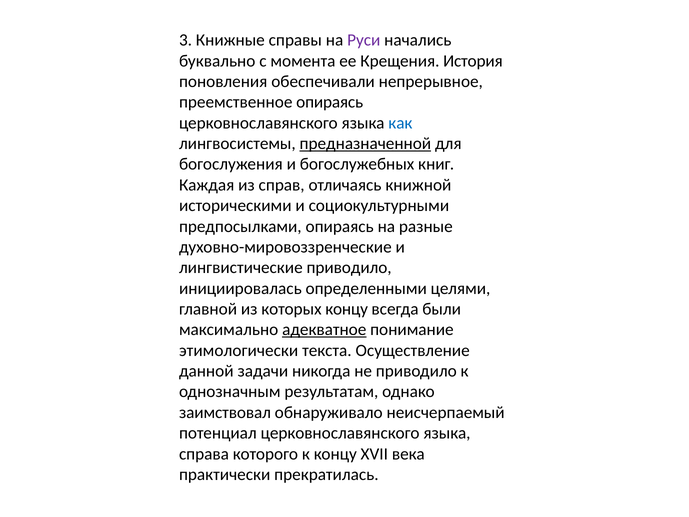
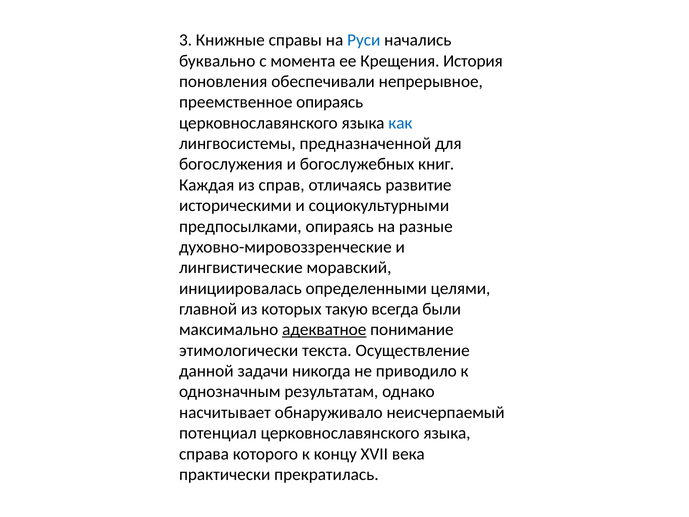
Руси colour: purple -> blue (364, 40)
предназначенной underline: present -> none (365, 144)
книжной: книжной -> развитие (418, 185)
лингвистические приводило: приводило -> моравский (349, 268)
которых концу: концу -> такую (347, 309)
заимствовал: заимствовал -> насчитывает (225, 412)
